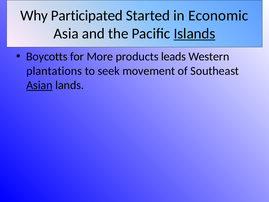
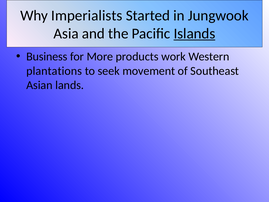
Participated: Participated -> Imperialists (87, 16)
Economic: Economic -> Jungwook (218, 16)
Boycotts: Boycotts -> Business (47, 56)
leads: leads -> work (173, 56)
Asian underline: present -> none (39, 85)
